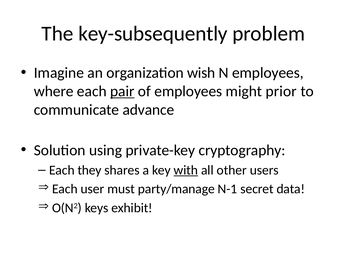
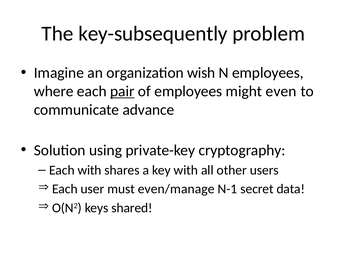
prior: prior -> even (281, 91)
Each they: they -> with (90, 170)
with underline: present -> none (186, 170)
party/manage: party/manage -> even/manage (176, 189)
exhibit: exhibit -> shared (132, 208)
